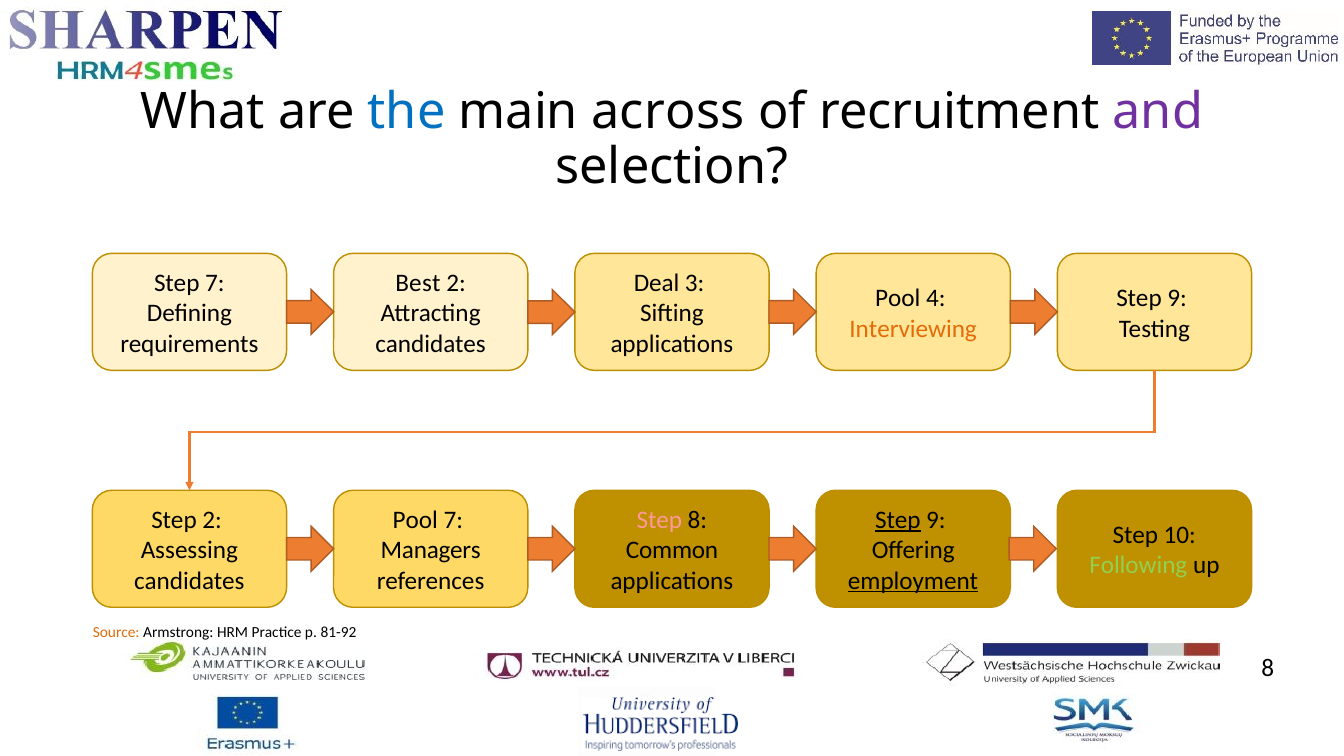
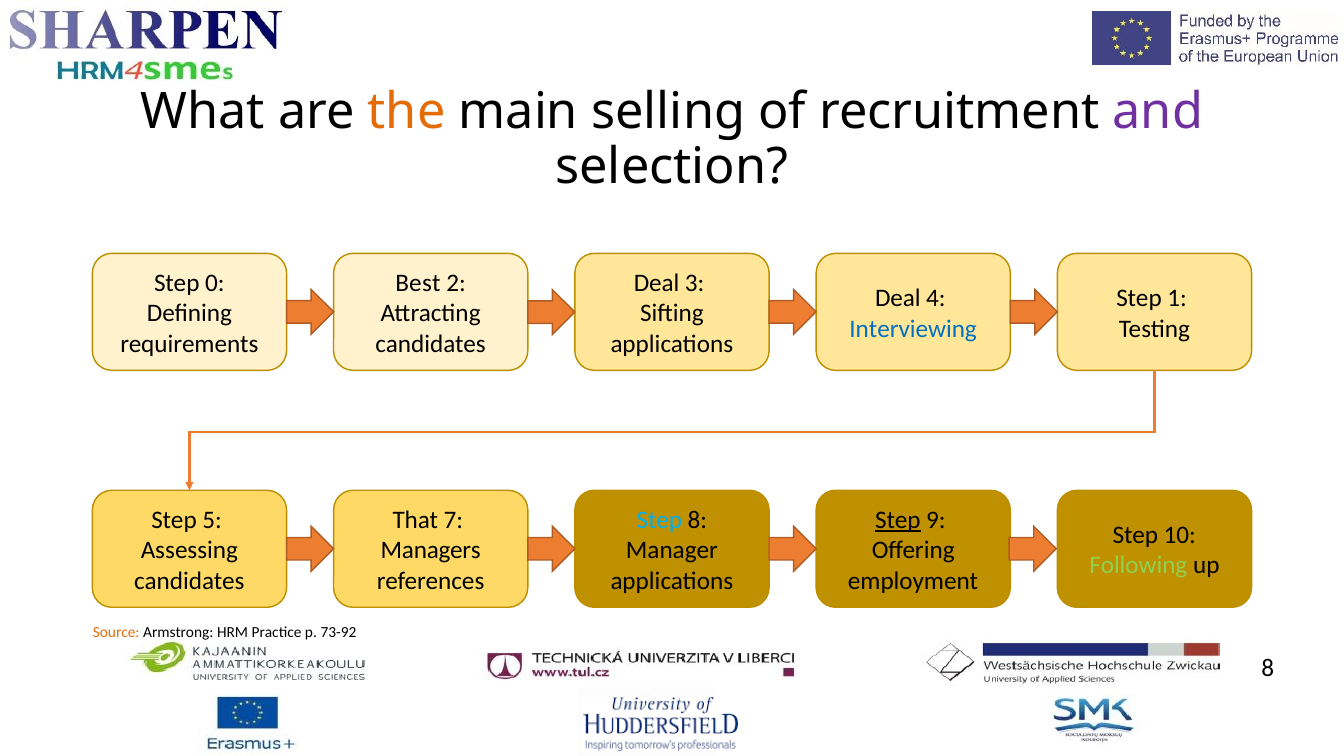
the colour: blue -> orange (407, 112)
across: across -> selling (668, 112)
Step 7: 7 -> 0 (215, 283)
Pool: Pool -> Deal (898, 298)
9: 9 -> 1 (1177, 298)
Interviewing colour: orange -> blue (913, 329)
Step 2: 2 -> 5 (212, 520)
Pool: Pool -> That (415, 520)
Step colour: pink -> light blue (659, 520)
Common: Common -> Manager (672, 551)
employment underline: present -> none (913, 581)
81-92: 81-92 -> 73-92 (338, 632)
